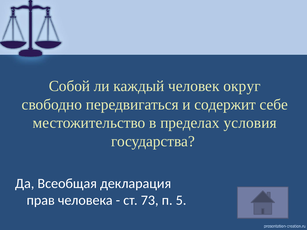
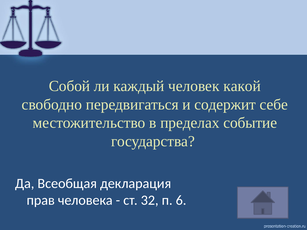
округ: округ -> какой (242, 86)
условия: условия -> событие (250, 123)
73: 73 -> 32 (150, 201)
5: 5 -> 6 (181, 201)
